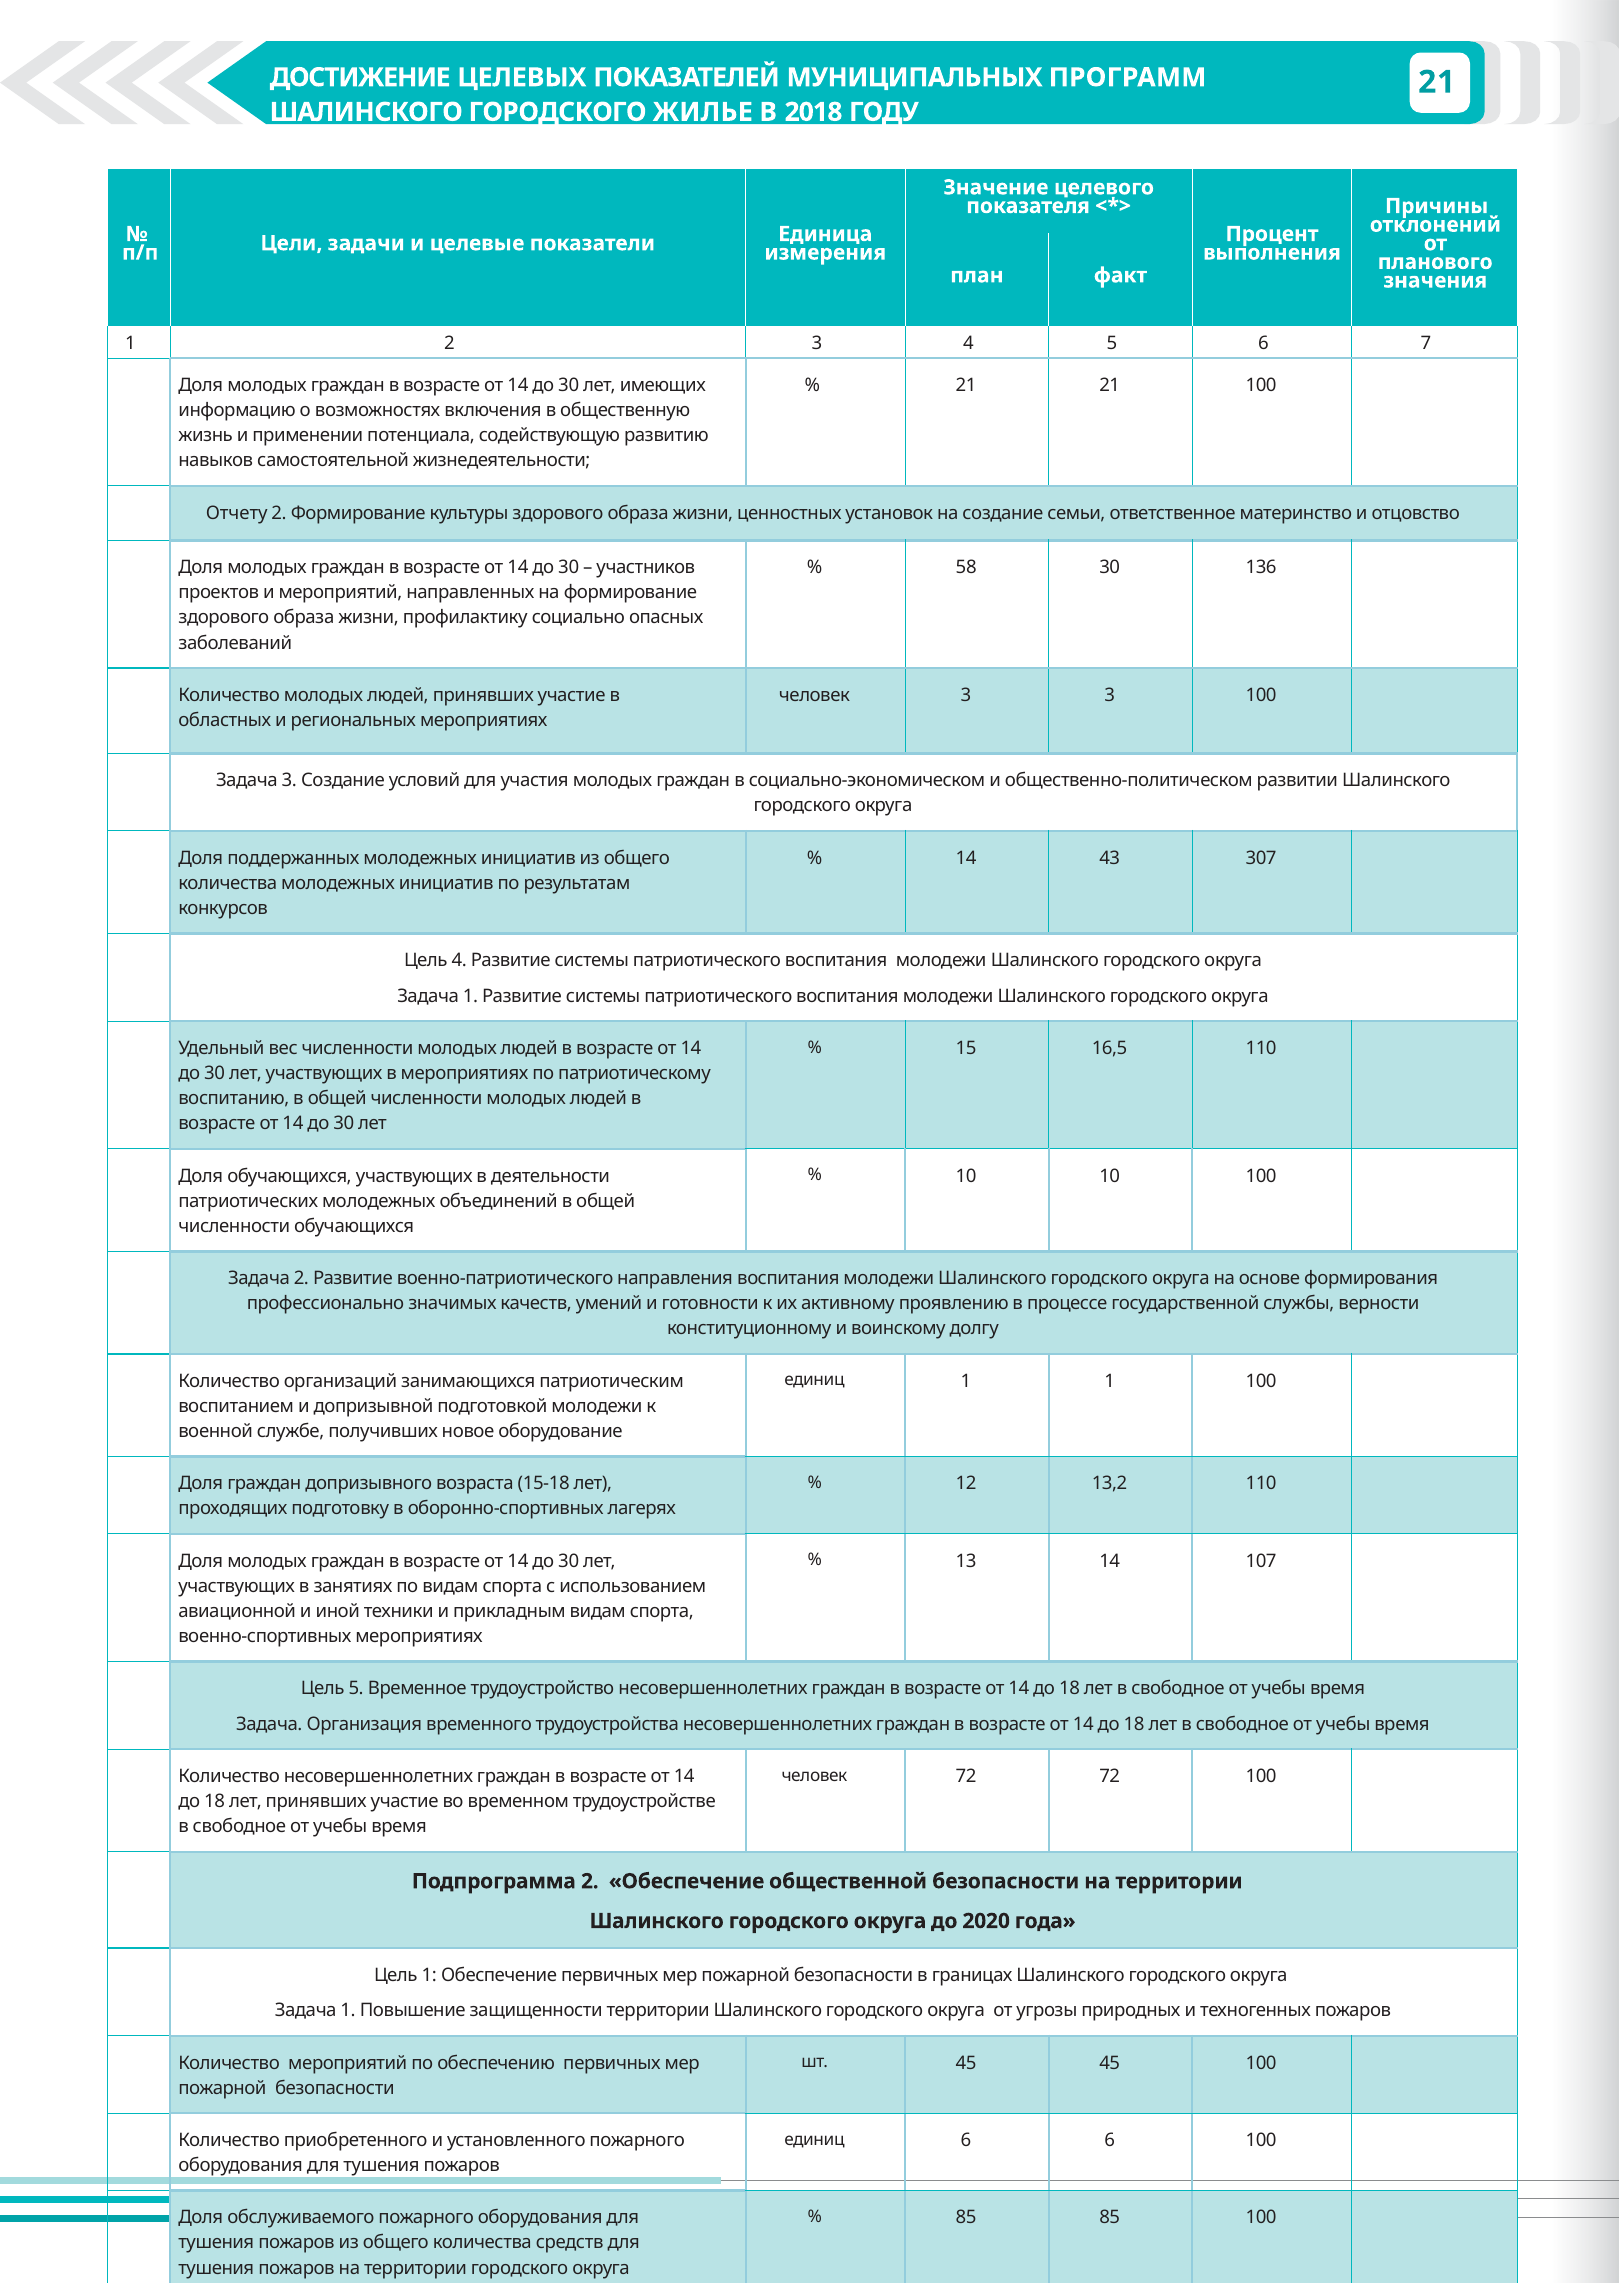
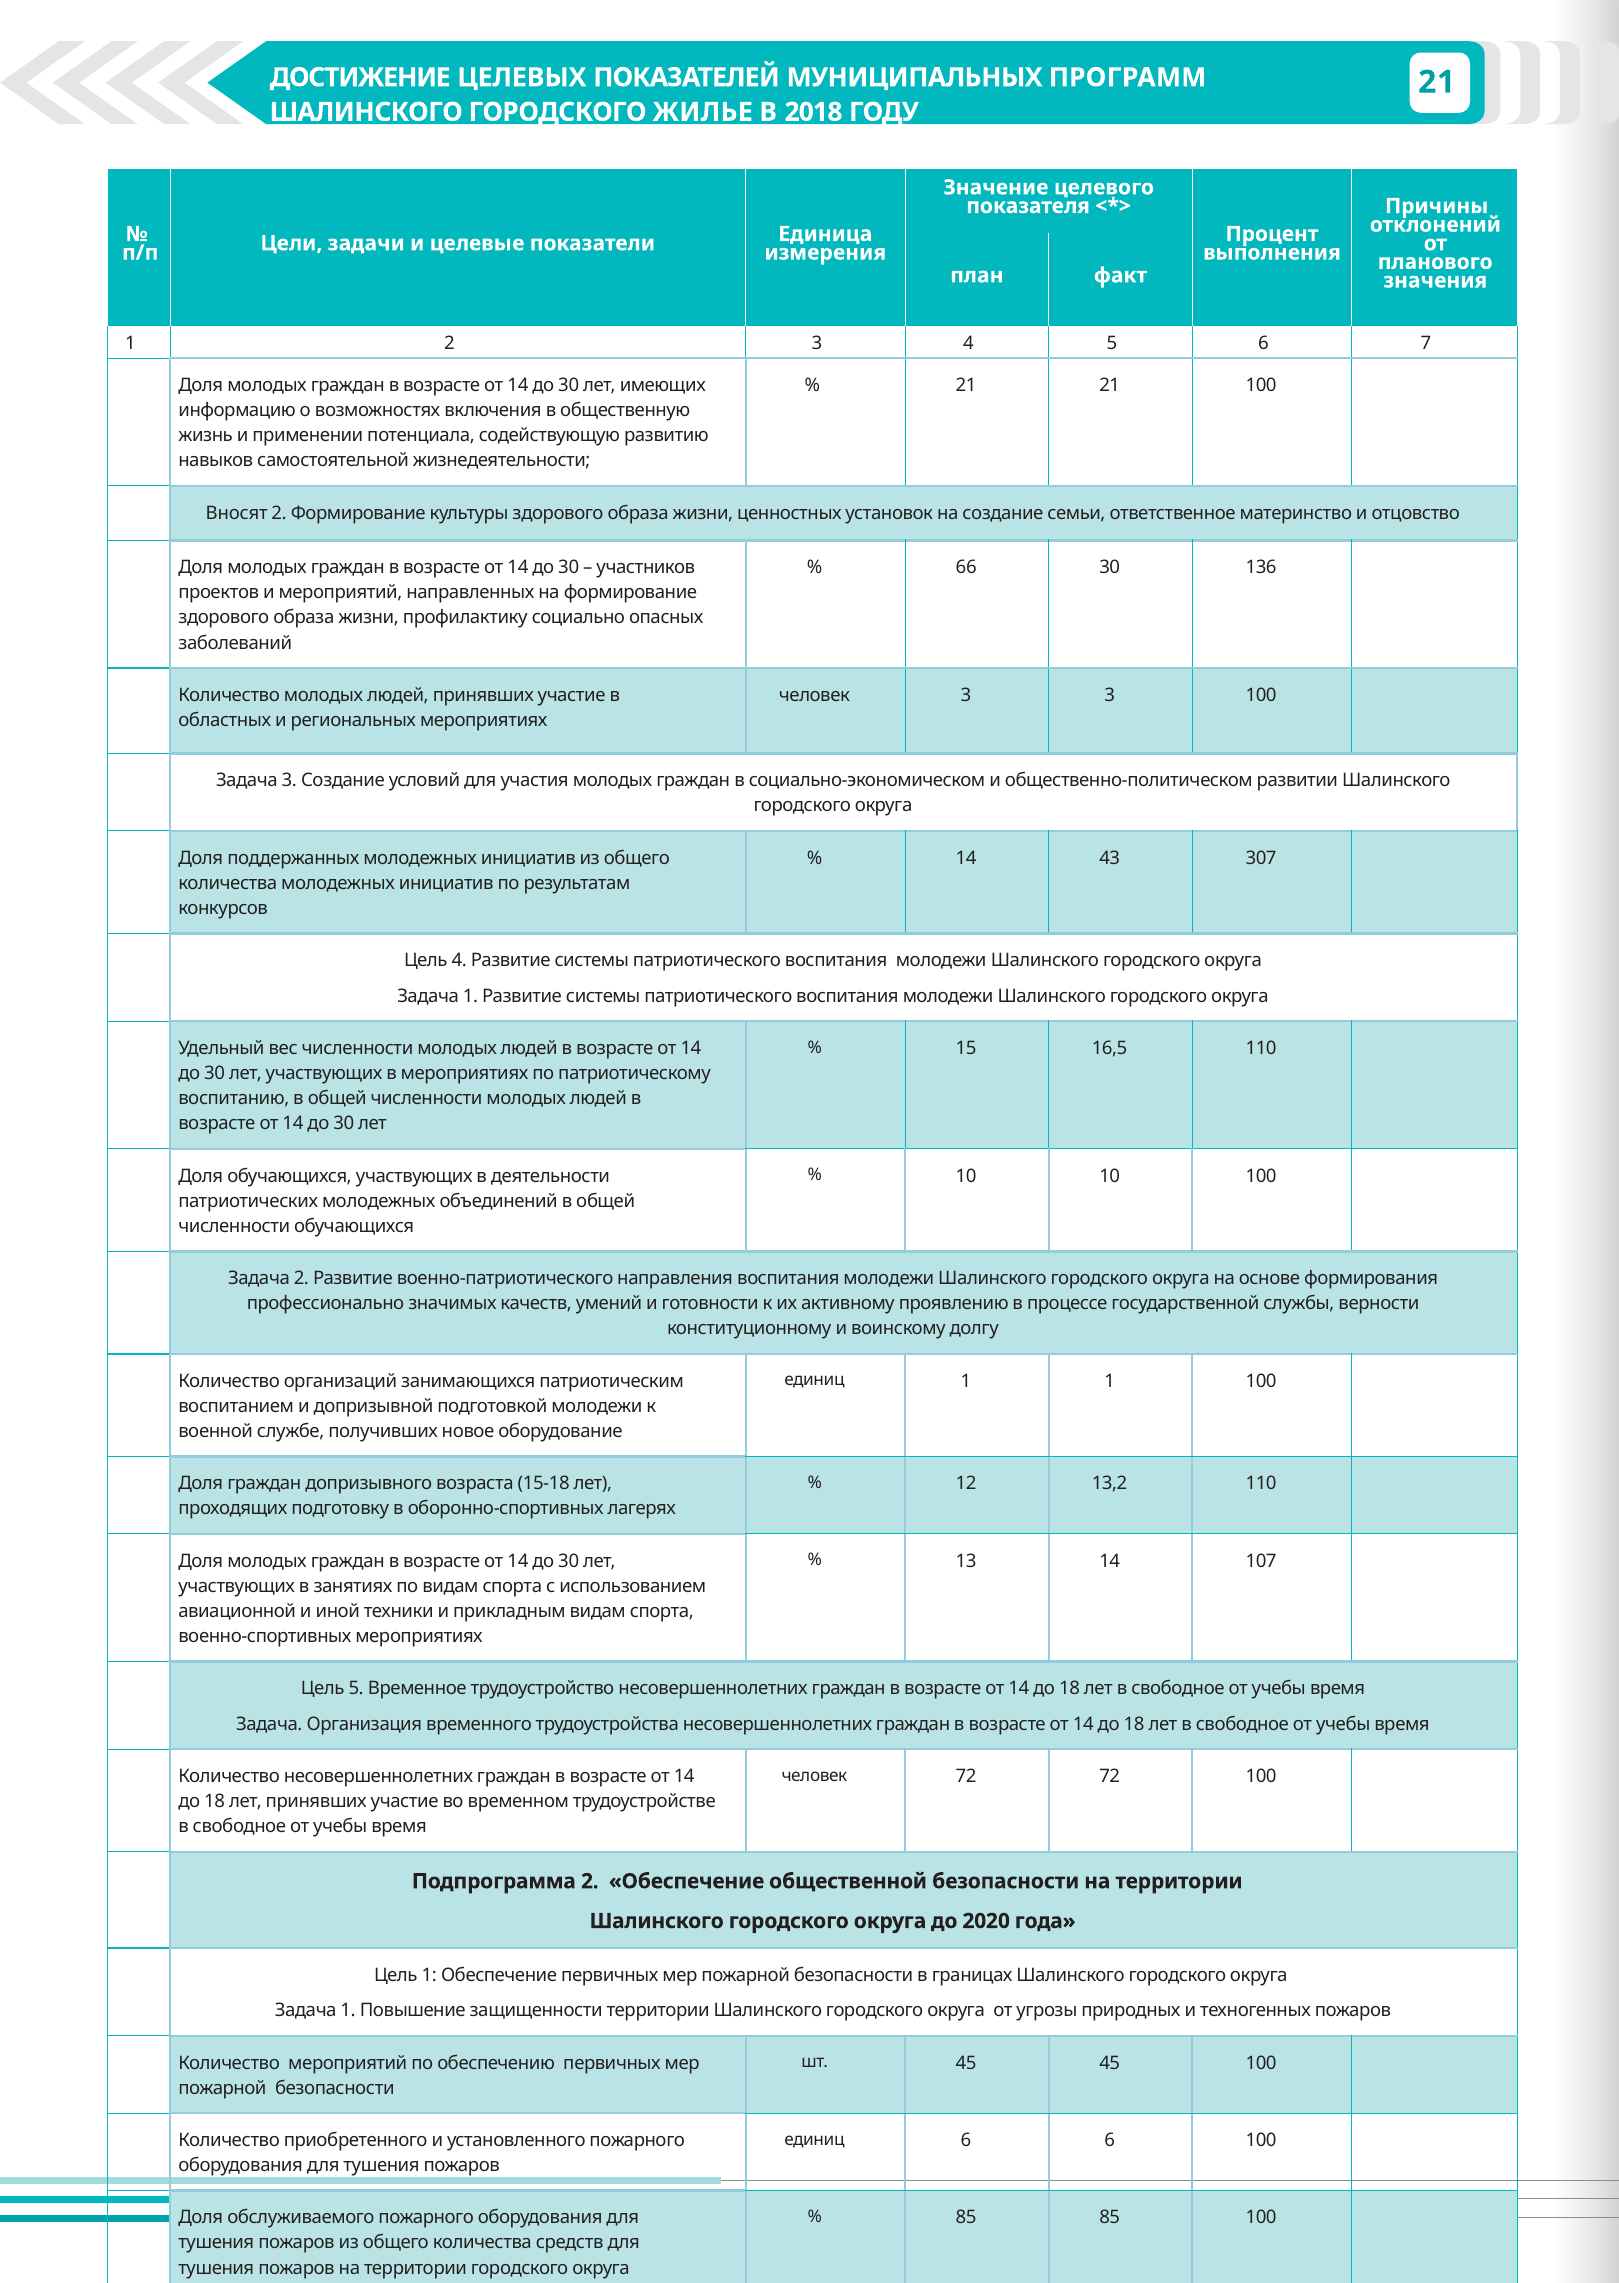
Отчету: Отчету -> Вносят (237, 513)
58: 58 -> 66 (966, 568)
